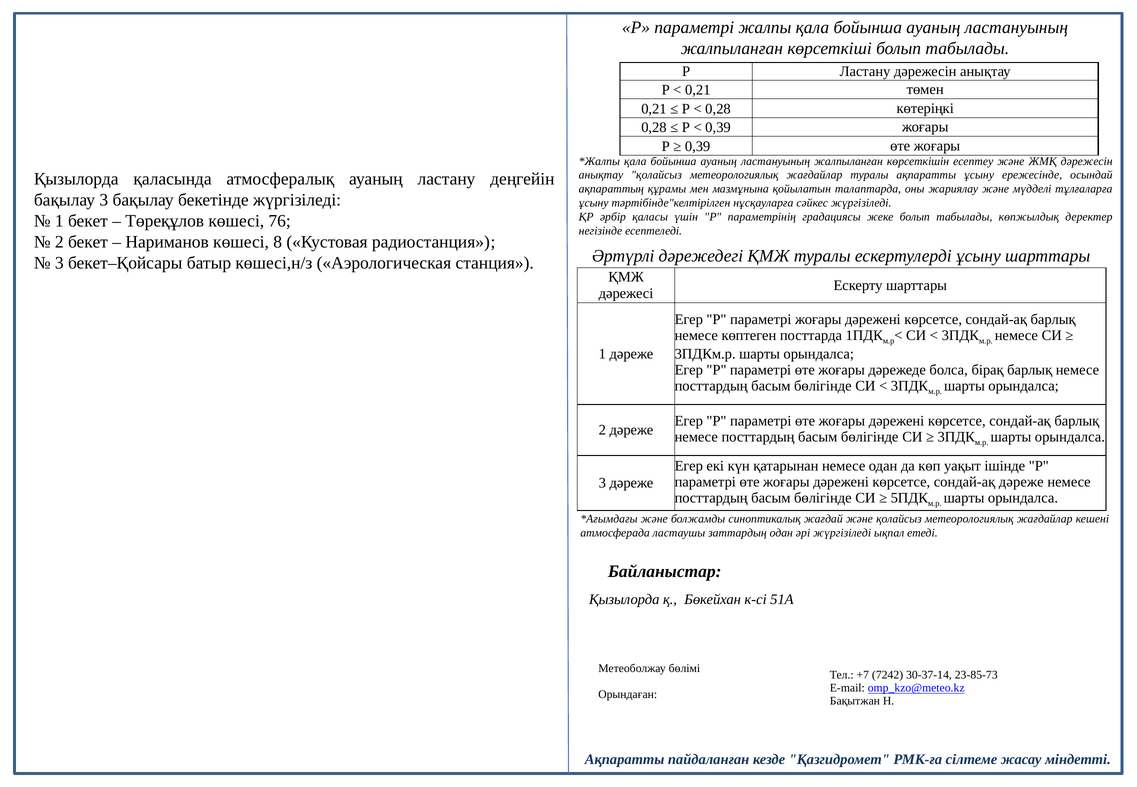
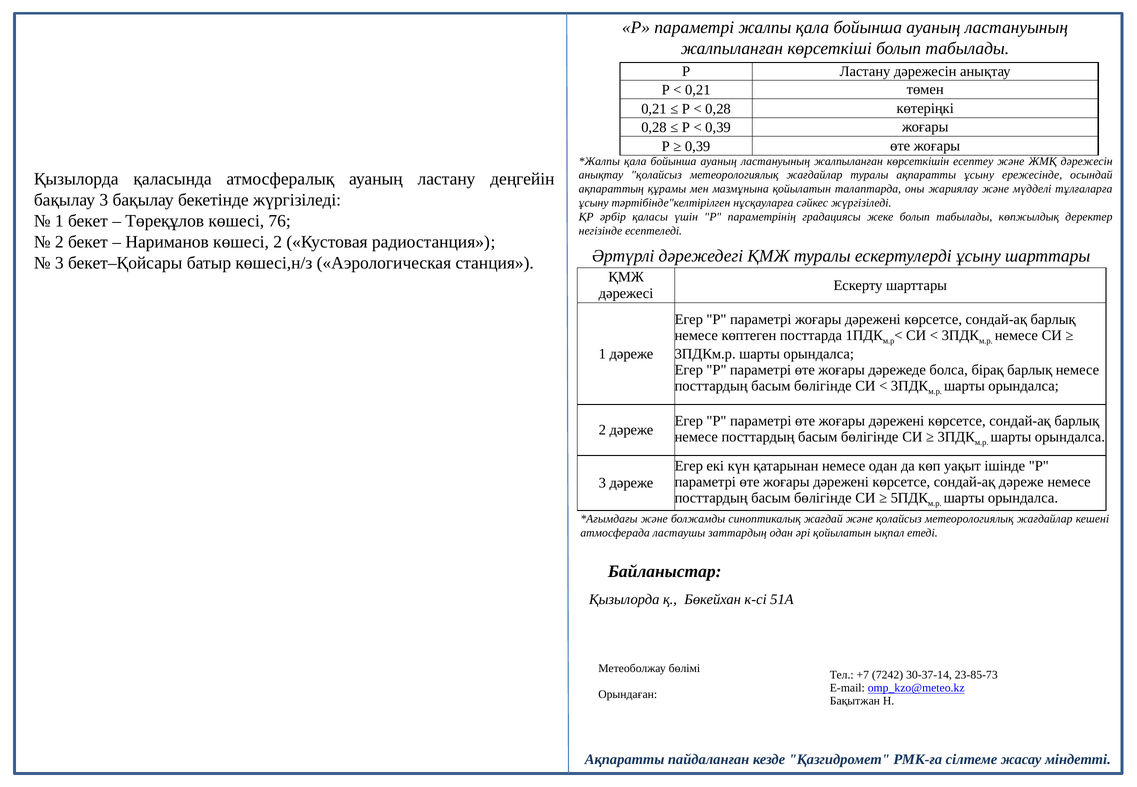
көшесі 8: 8 -> 2 (278, 242)
әрі жүргізіледі: жүргізіледі -> қойылатын (842, 533)
